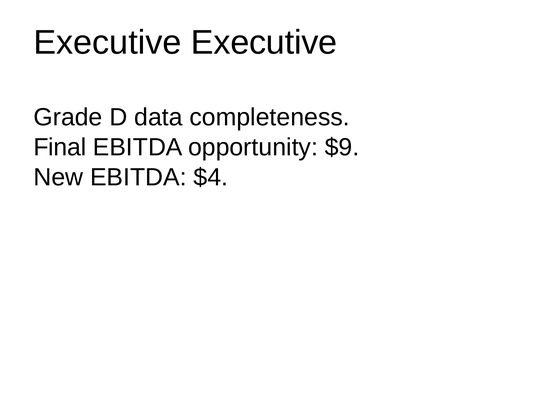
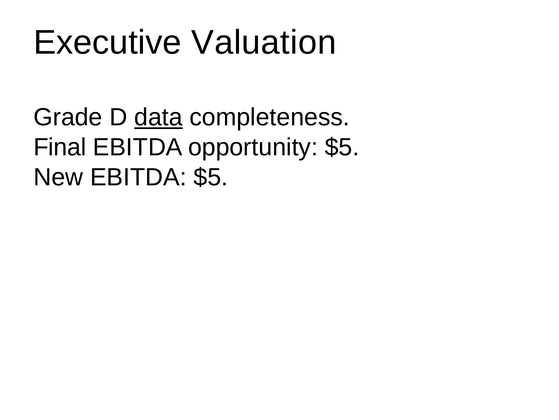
Executive Executive: Executive -> Valuation (264, 42)
data underline: none -> present (158, 117)
opportunity $9: $9 -> $5 (342, 147)
EBITDA $4: $4 -> $5 (211, 177)
